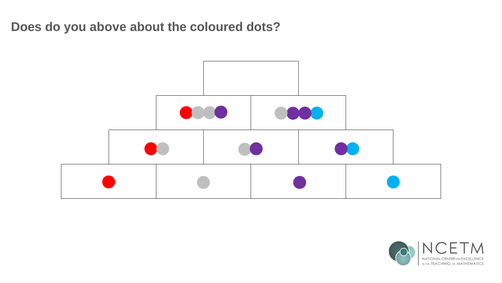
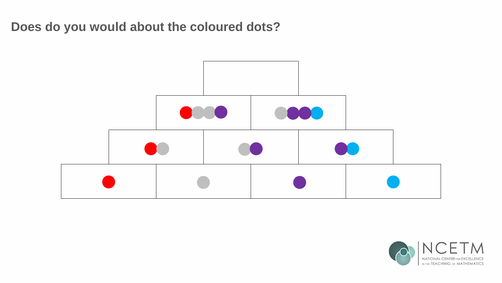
above: above -> would (108, 27)
